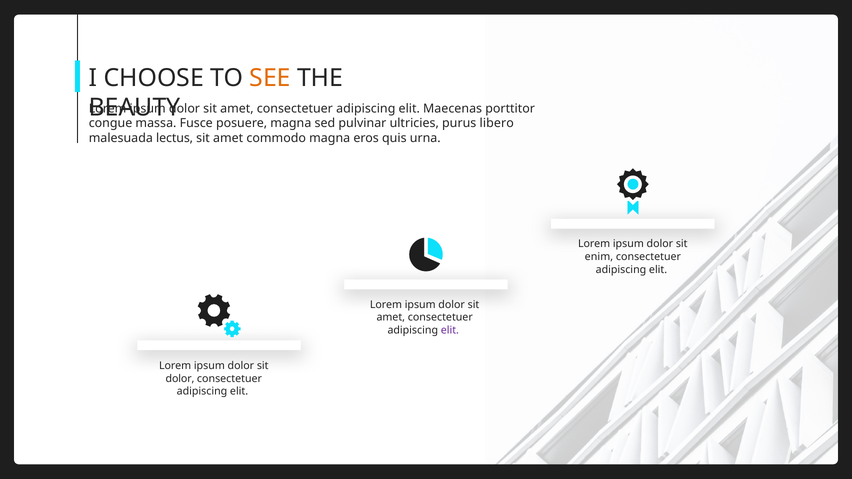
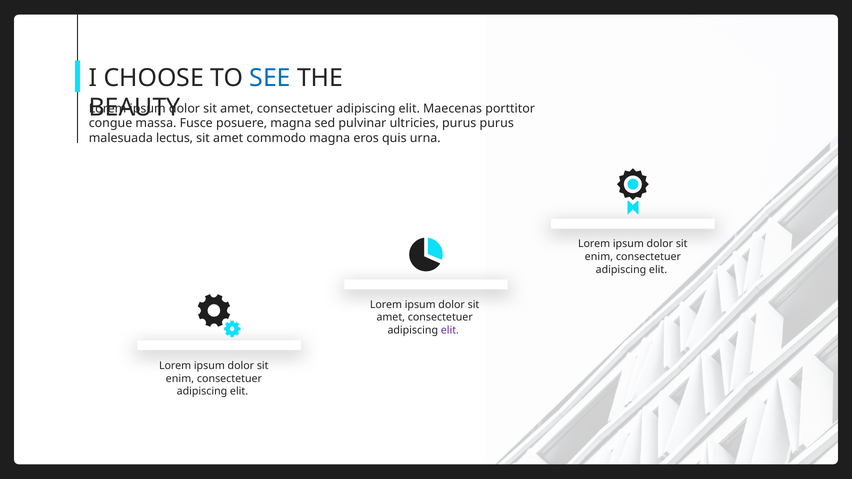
SEE colour: orange -> blue (270, 78)
purus libero: libero -> purus (497, 123)
dolor: dolor -> enim (180, 379)
